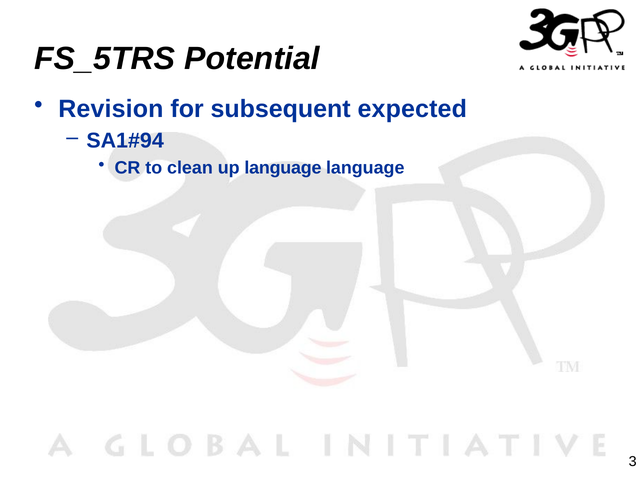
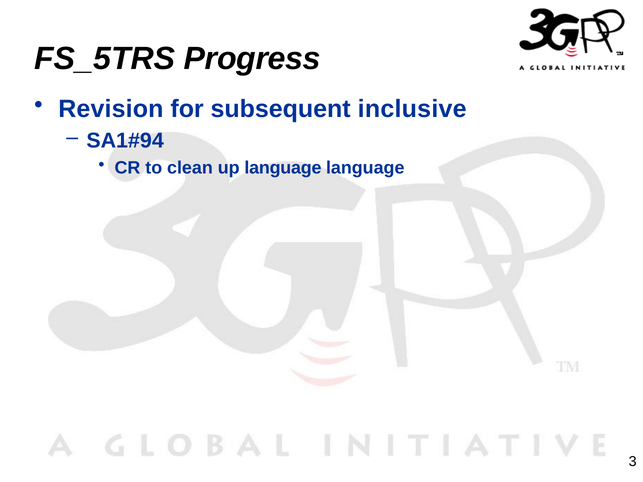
Potential: Potential -> Progress (252, 59)
expected: expected -> inclusive (412, 109)
